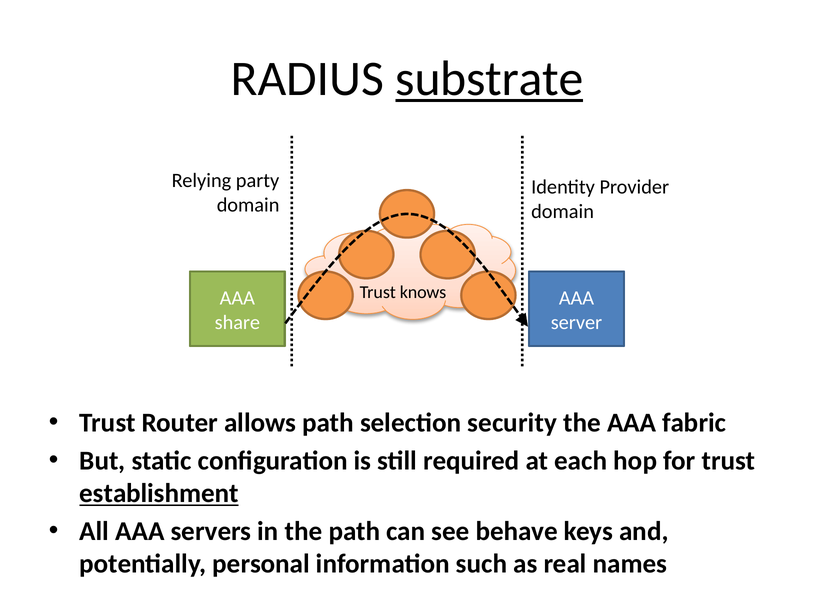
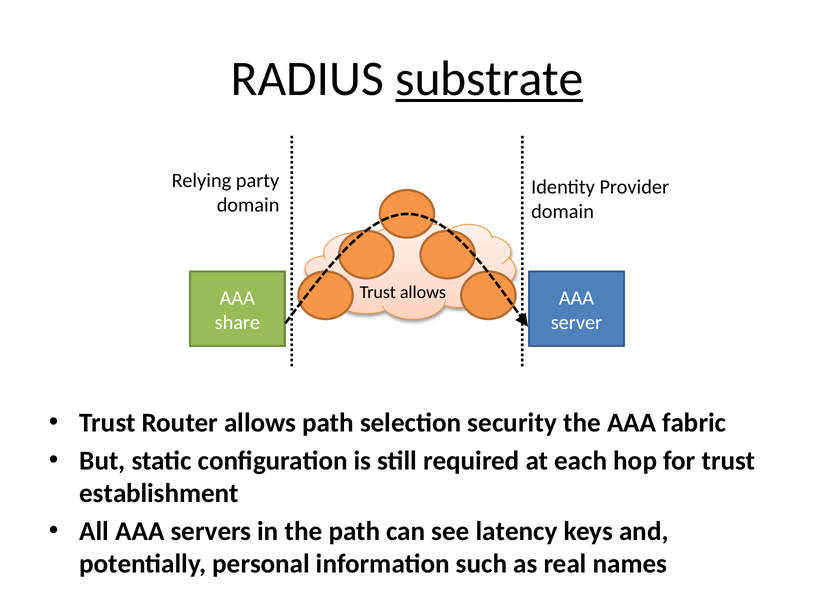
Trust knows: knows -> allows (423, 292)
establishment underline: present -> none (159, 493)
behave: behave -> latency (517, 531)
